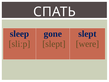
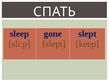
were: were -> keep (87, 44)
